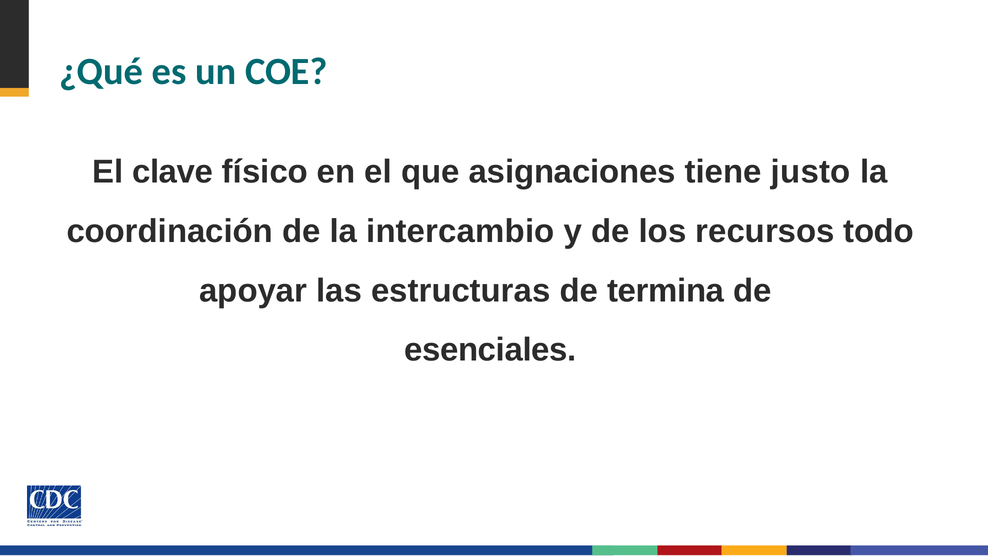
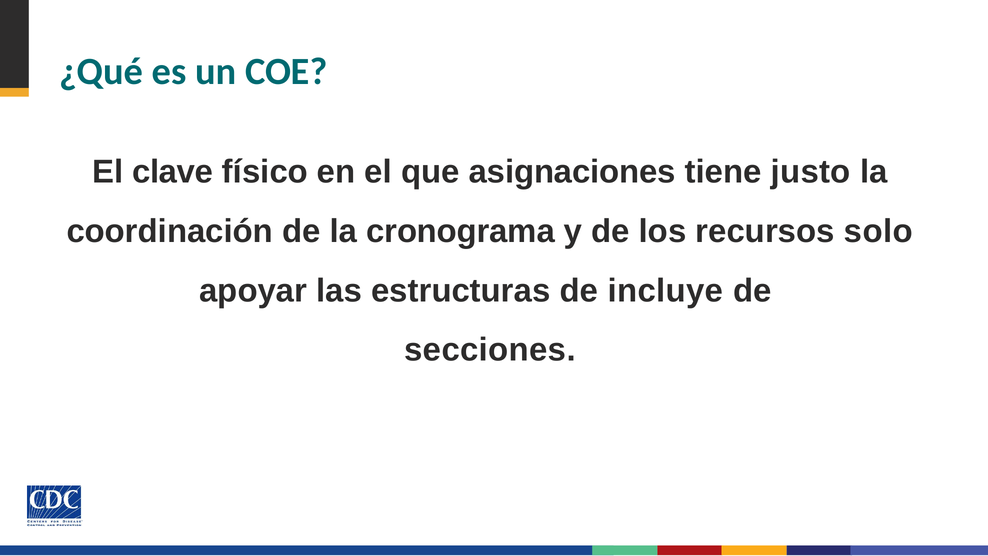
intercambio: intercambio -> cronograma (461, 231)
todo: todo -> solo (878, 231)
termina: termina -> incluye (665, 291)
esenciales: esenciales -> secciones (490, 350)
